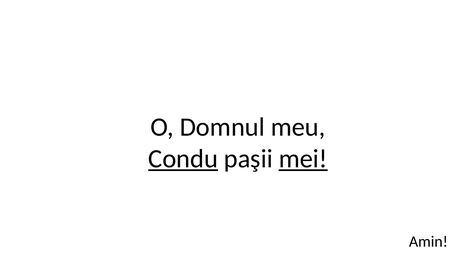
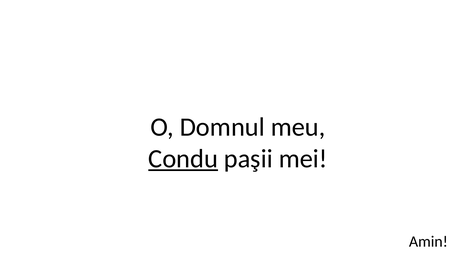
mei underline: present -> none (303, 159)
